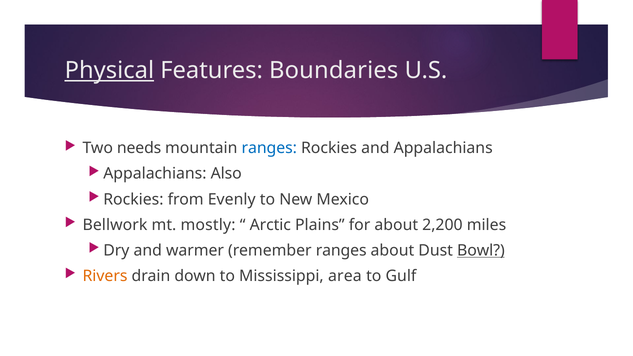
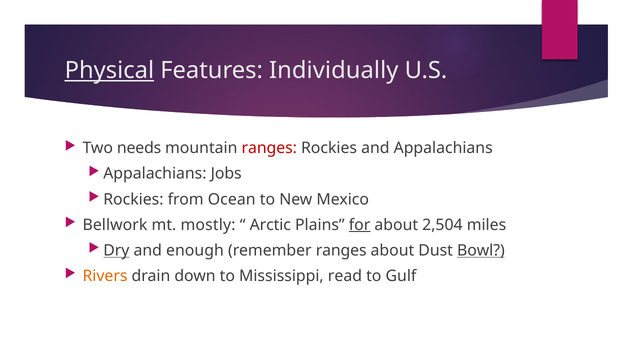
Boundaries: Boundaries -> Individually (334, 71)
ranges colour: blue -> red (269, 148)
Also: Also -> Jobs (226, 174)
Evenly: Evenly -> Ocean (232, 199)
for underline: none -> present (360, 225)
2,200: 2,200 -> 2,504 (442, 225)
Dry underline: none -> present (116, 251)
warmer: warmer -> enough (195, 251)
area: area -> read (345, 276)
